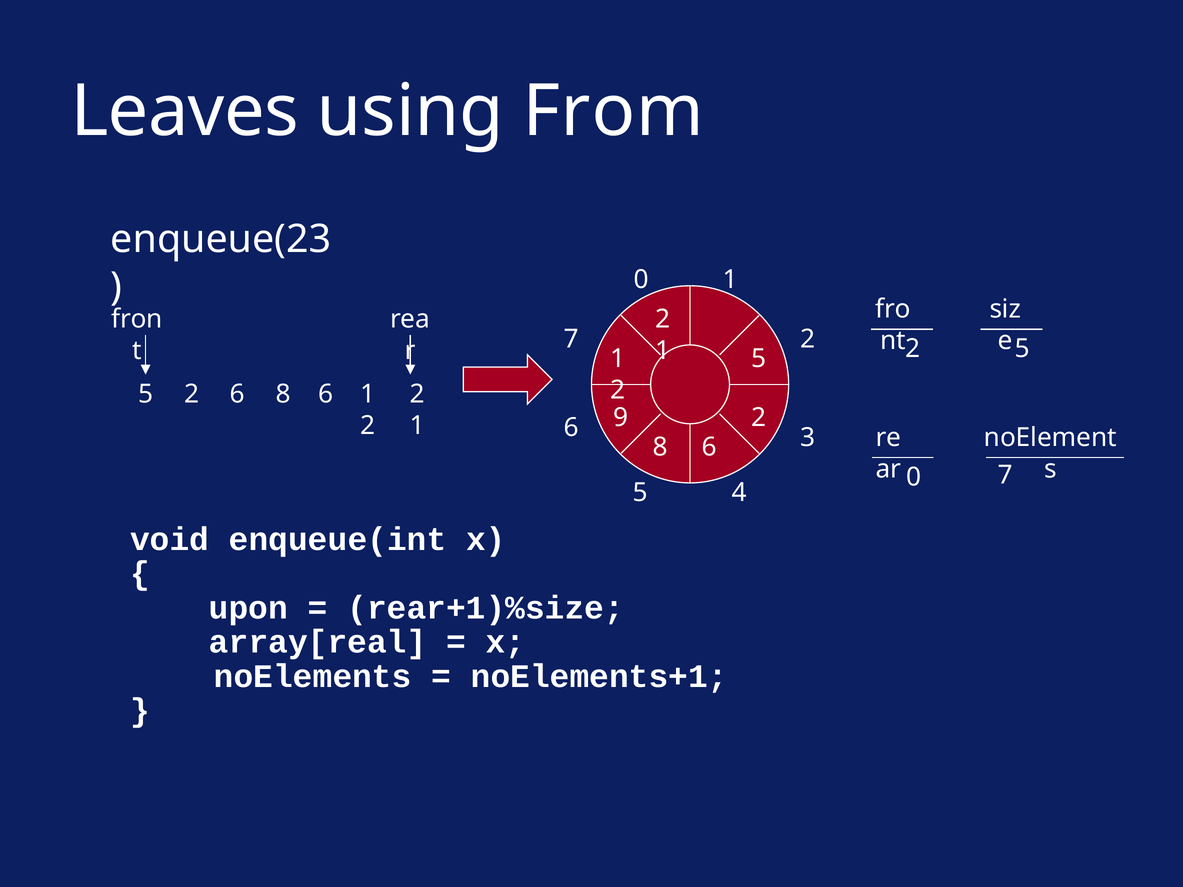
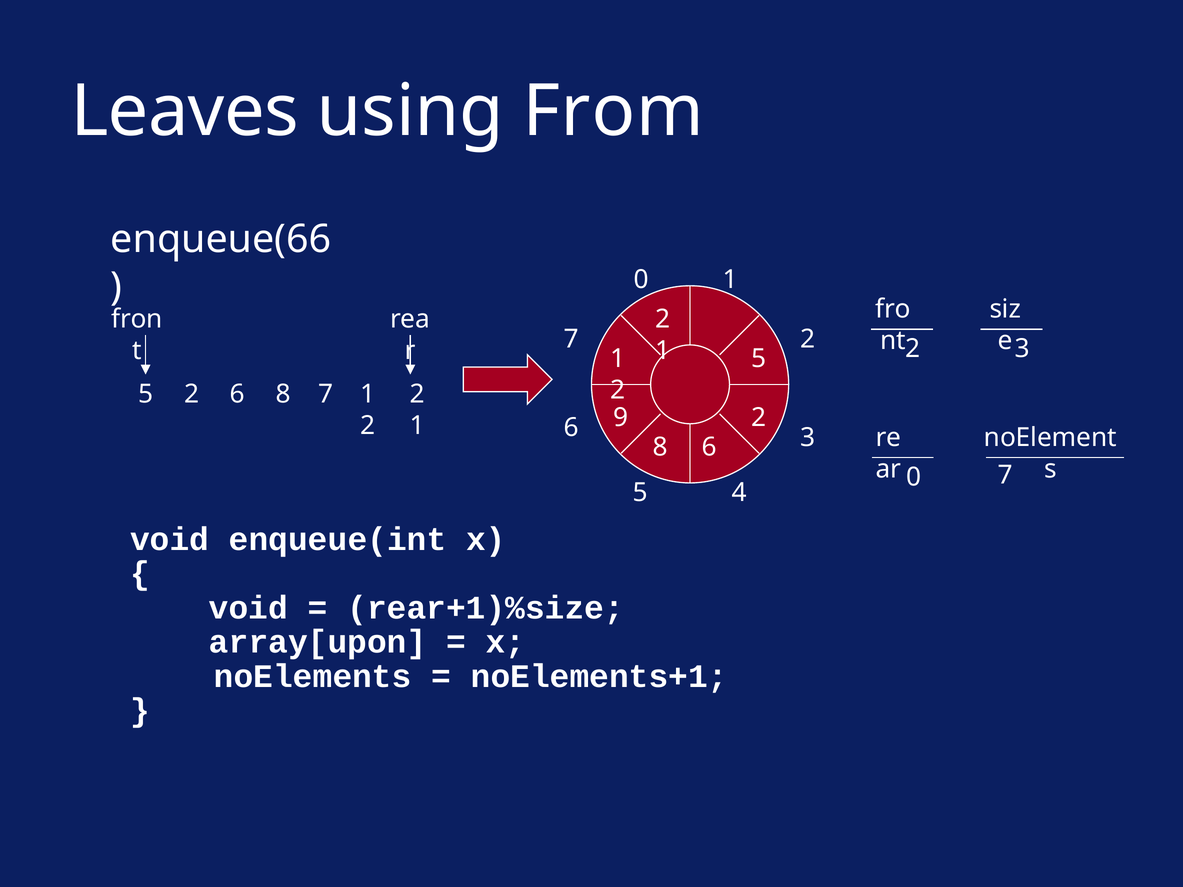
enqueue(23: enqueue(23 -> enqueue(66 (221, 239)
5: 5 -> 3 (1022, 349)
8 6: 6 -> 7 (326, 394)
upon: upon -> void (248, 608)
array[real: array[real -> array[upon (318, 642)
